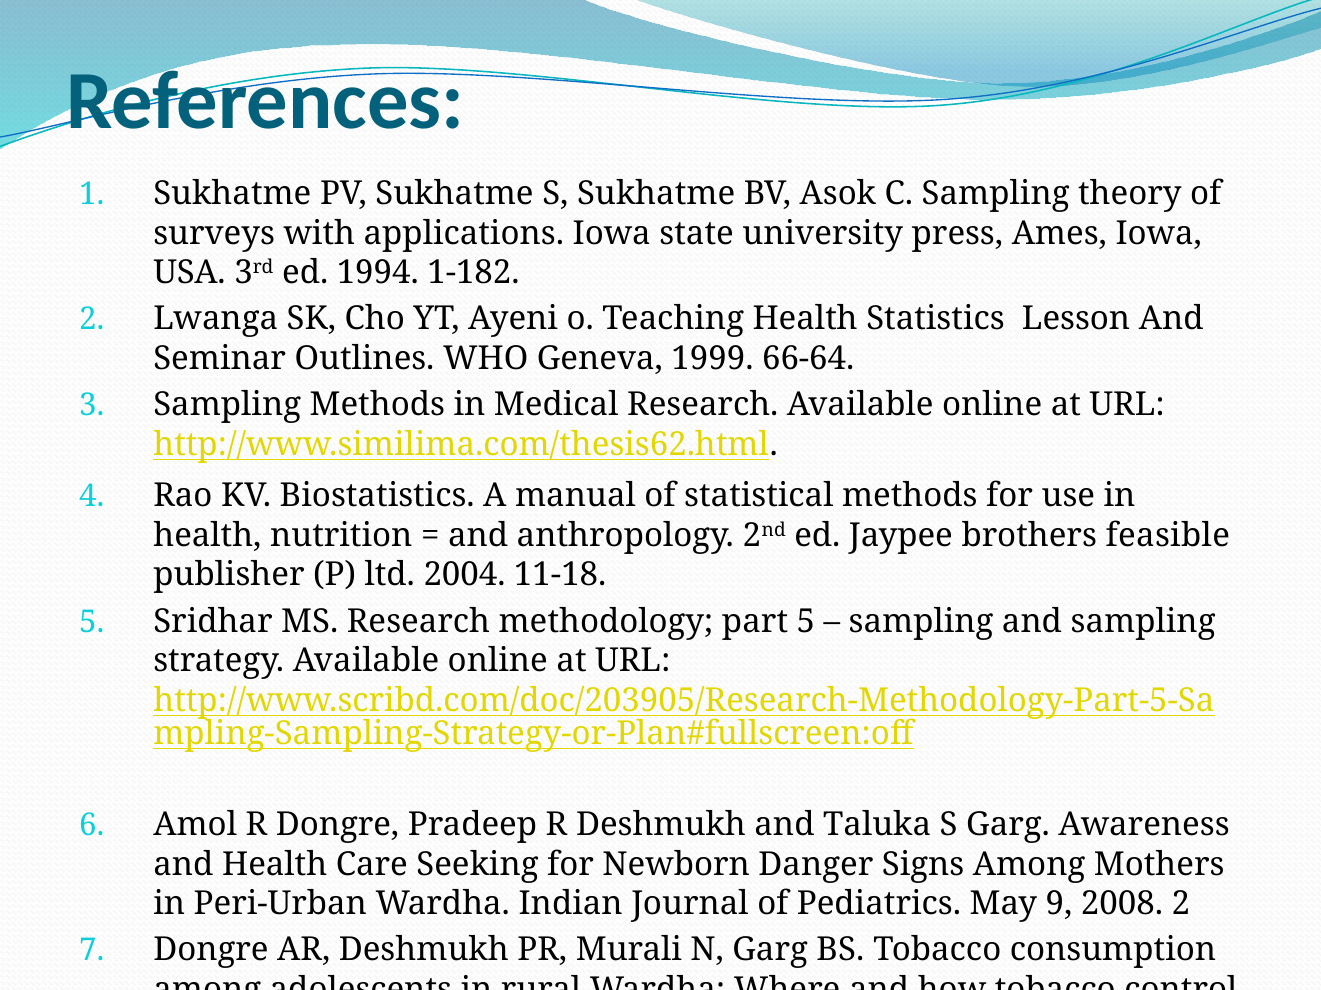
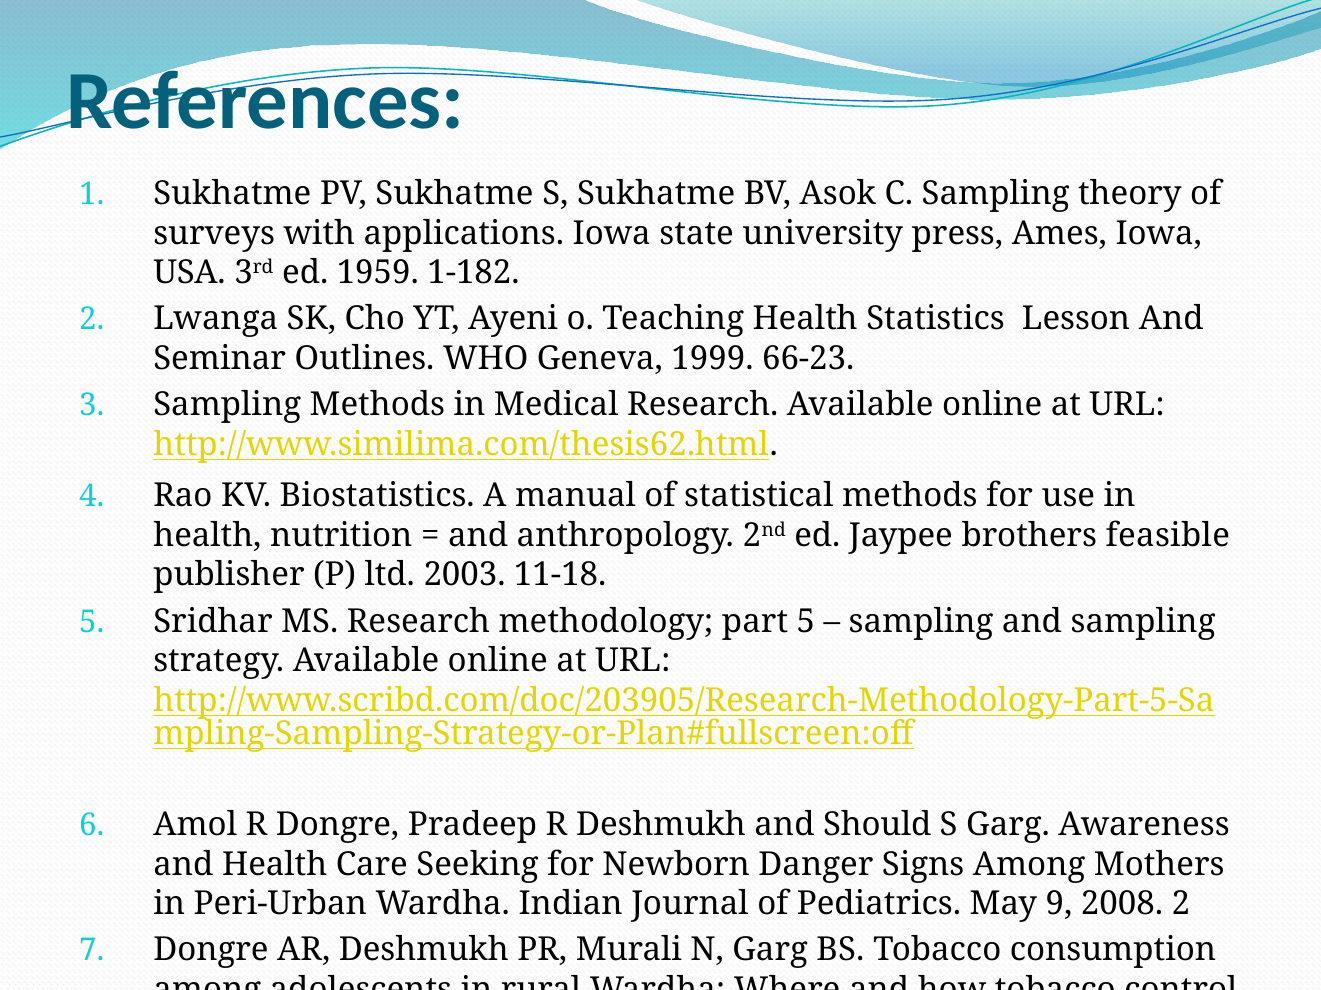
1994: 1994 -> 1959 (378, 273)
66-64: 66-64 -> 66-23 (808, 359)
2004: 2004 -> 2003 (465, 576)
and Taluka: Taluka -> Should (877, 825)
